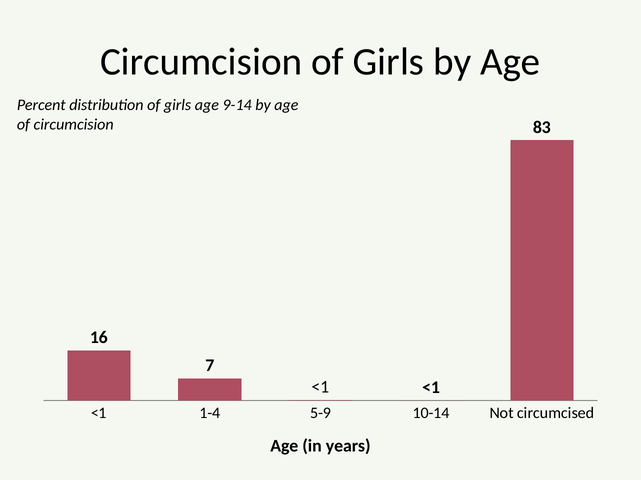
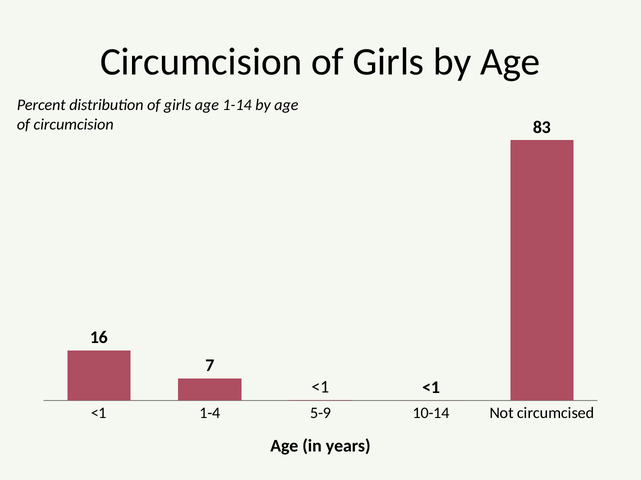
9-14: 9-14 -> 1-14 (237, 105)
